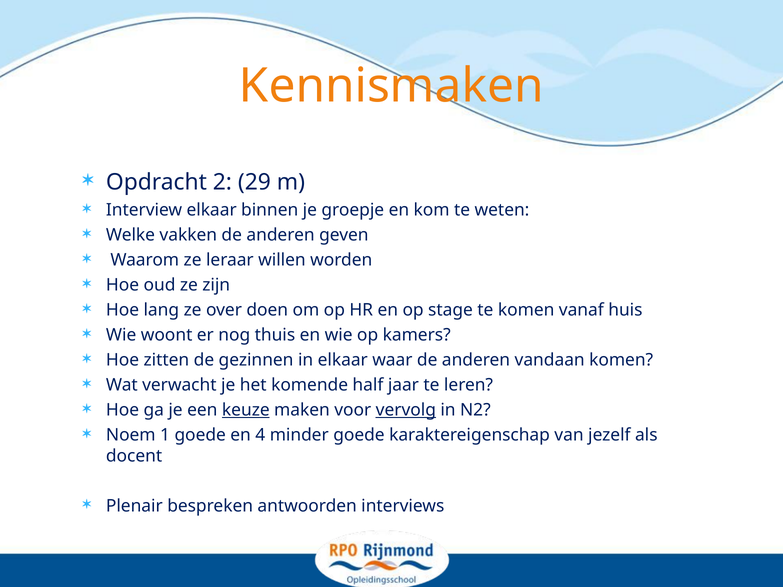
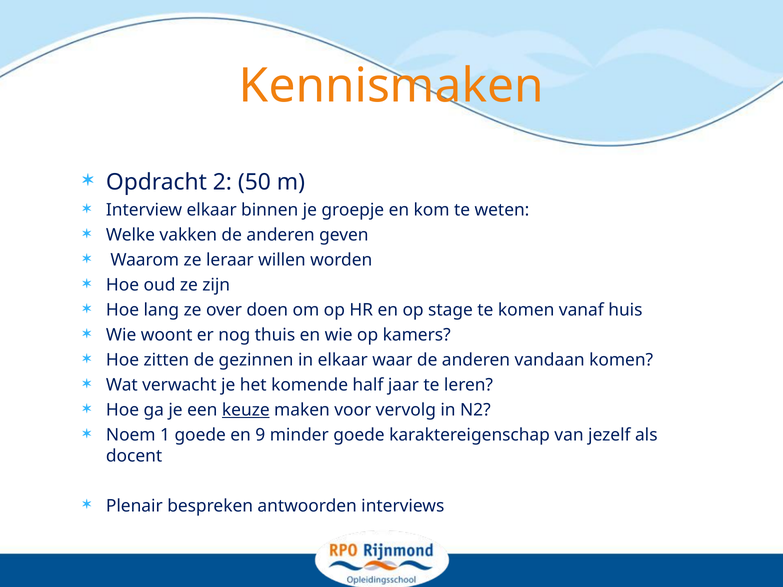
29: 29 -> 50 (254, 182)
vervolg underline: present -> none (406, 410)
4: 4 -> 9 (260, 435)
